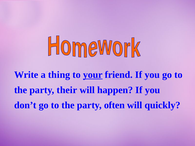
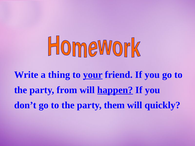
their: their -> from (67, 90)
happen underline: none -> present (115, 90)
often: often -> them (114, 105)
